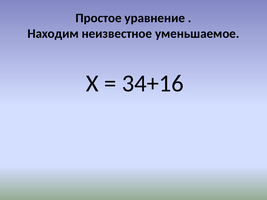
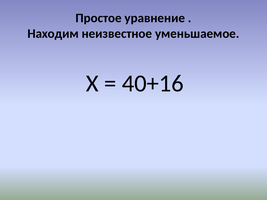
34+16: 34+16 -> 40+16 (153, 84)
